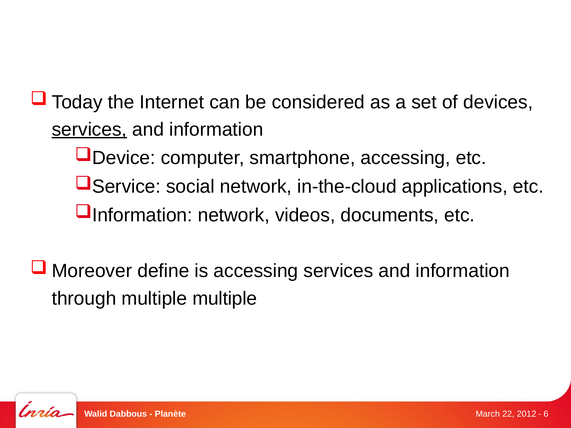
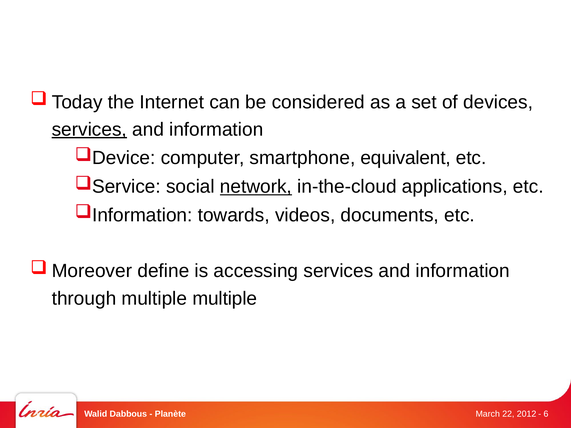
smartphone accessing: accessing -> equivalent (406, 158)
network underline: none -> present (256, 187)
network: network -> towards (234, 215)
